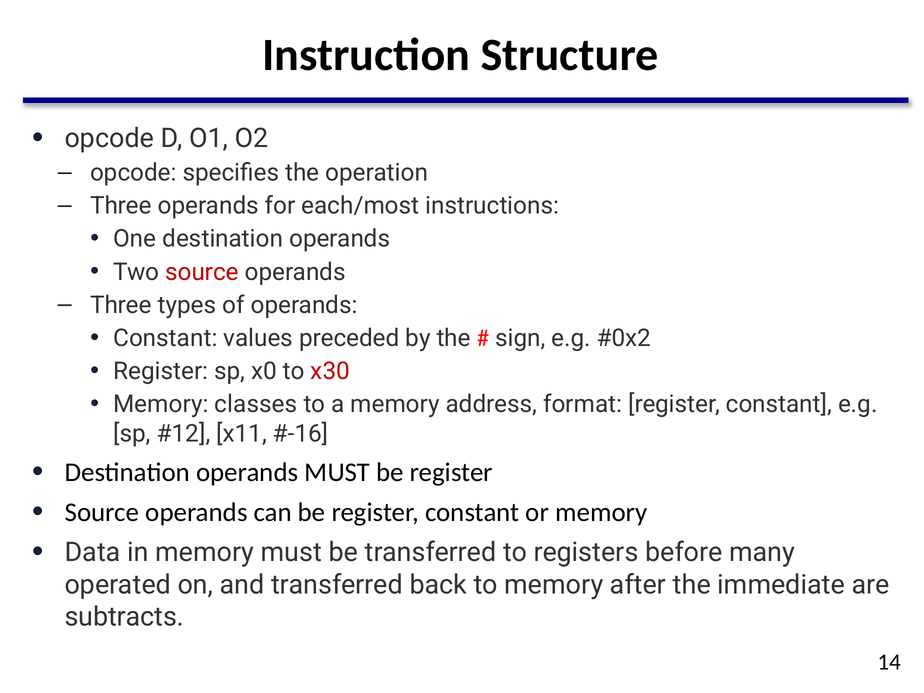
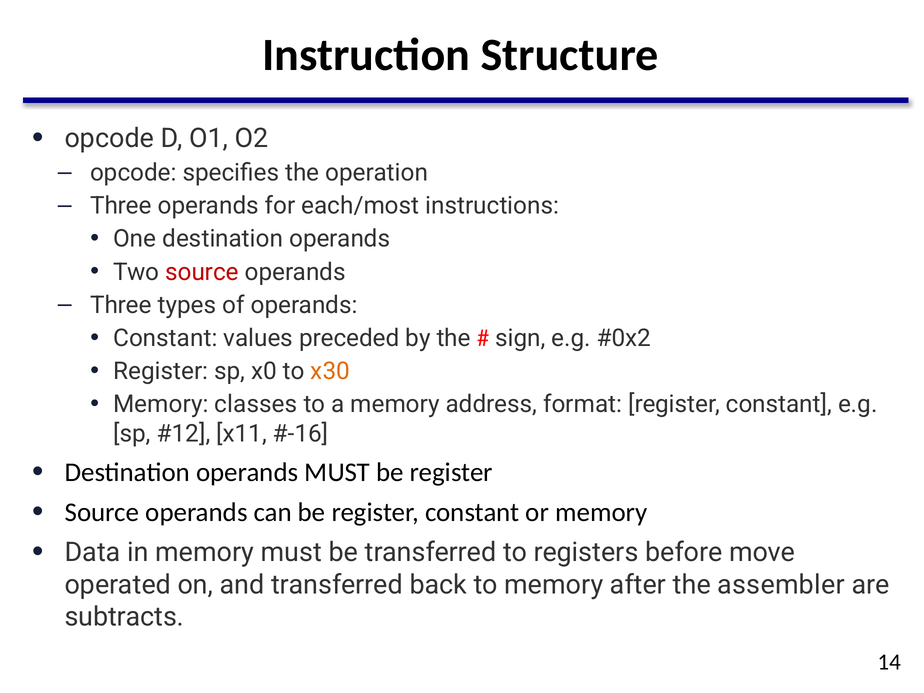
x30 colour: red -> orange (330, 371)
many: many -> move (762, 552)
immediate: immediate -> assembler (781, 585)
